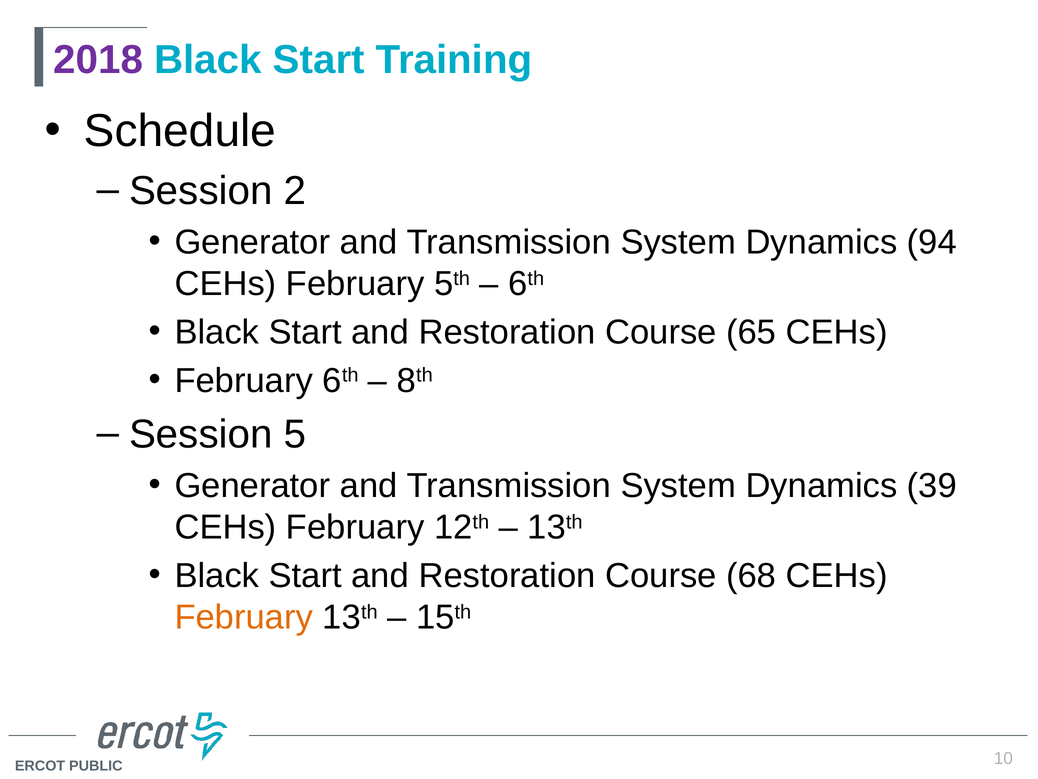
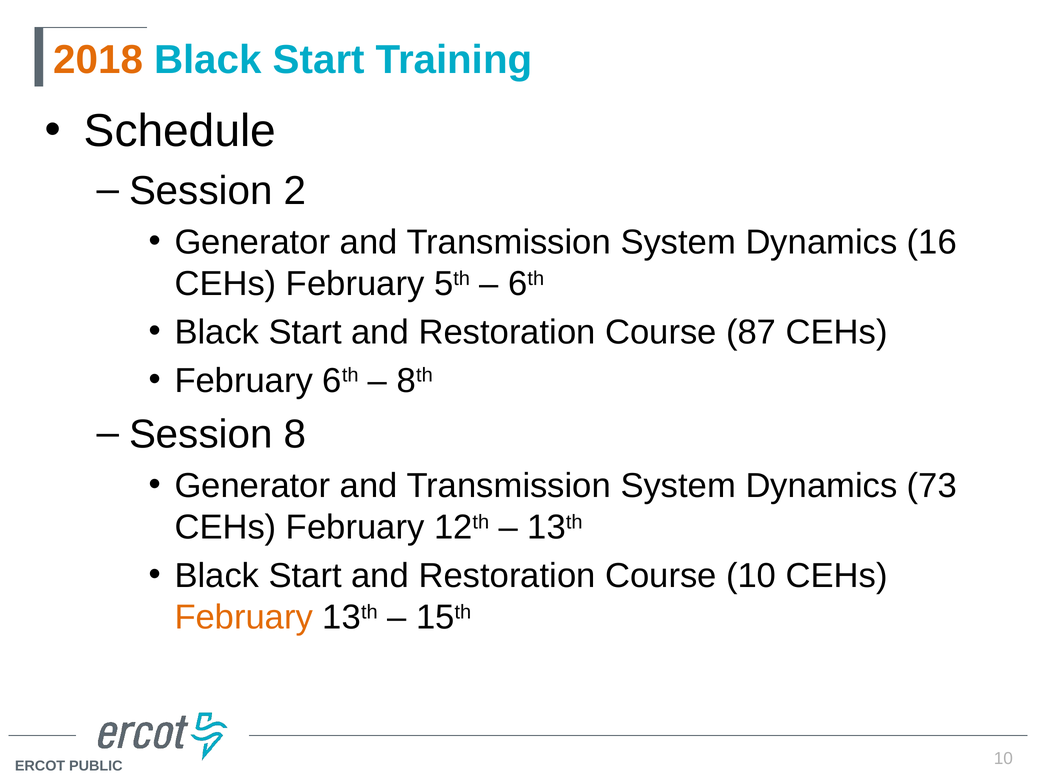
2018 colour: purple -> orange (98, 60)
94: 94 -> 16 (932, 242)
65: 65 -> 87 (751, 332)
5: 5 -> 8 (295, 434)
39: 39 -> 73 (932, 486)
Course 68: 68 -> 10 (751, 576)
